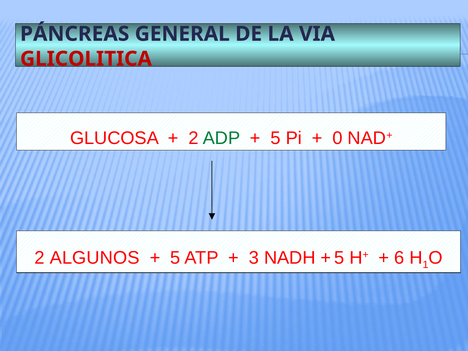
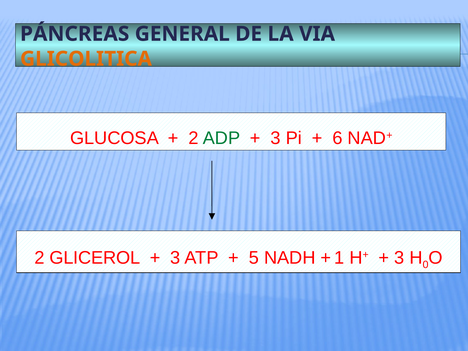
GLICOLITICA colour: red -> orange (86, 59)
5: 5 -> 3 (276, 138)
0: 0 -> 6 (338, 138)
ALGUNOS: ALGUNOS -> GLICEROL (95, 258)
5: 5 -> 3 (175, 258)
3: 3 -> 5 (254, 258)
5: 5 -> 1 (339, 258)
6: 6 -> 3 (399, 258)
1: 1 -> 0 (426, 265)
